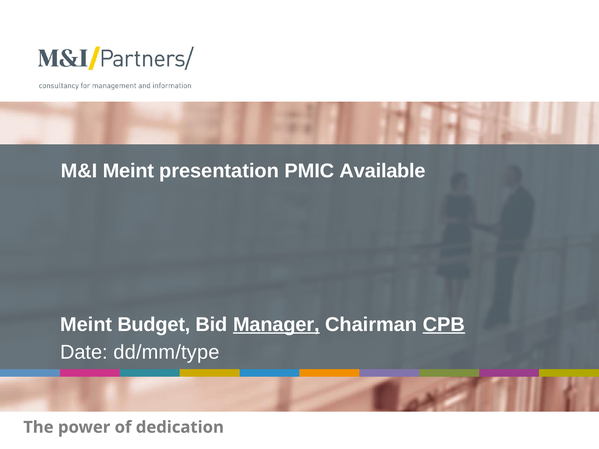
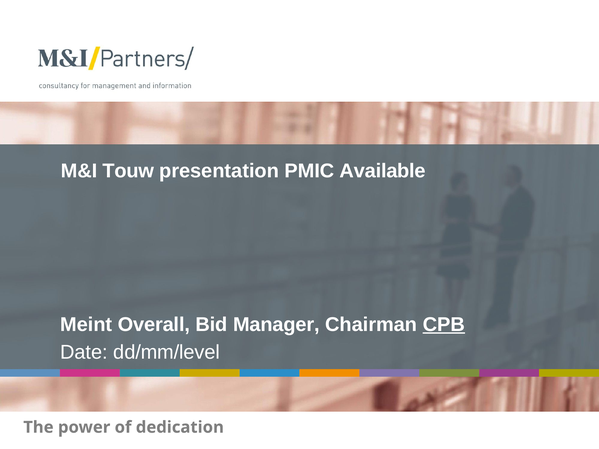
M&I Meint: Meint -> Touw (128, 171)
Budget: Budget -> Overall (154, 325)
Manager underline: present -> none (276, 325)
dd/mm/type: dd/mm/type -> dd/mm/level (167, 353)
